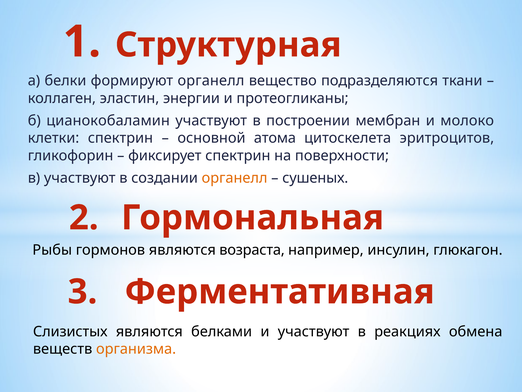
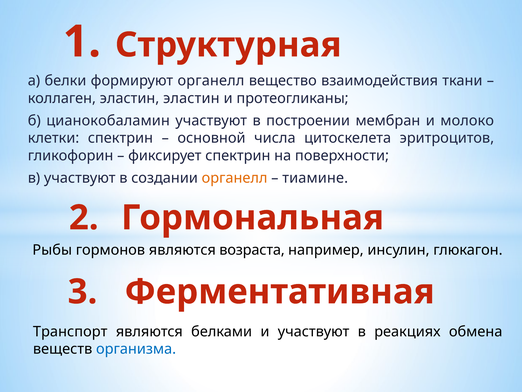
подразделяются: подразделяются -> взаимодействия (380, 81)
эластин энергии: энергии -> эластин (191, 98)
атома: атома -> числа (275, 138)
сушеных: сушеных -> тиамине (315, 178)
Слизистых: Слизистых -> Транспорт (70, 331)
организма colour: orange -> blue (136, 349)
